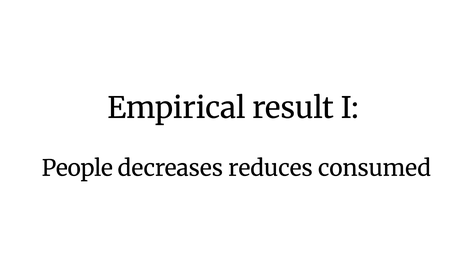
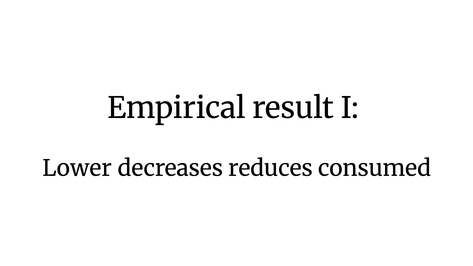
People: People -> Lower (77, 168)
